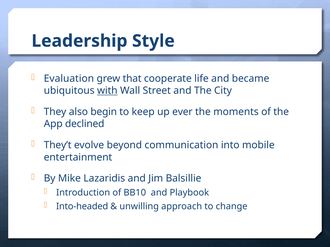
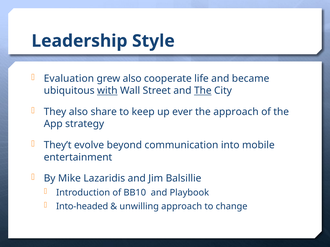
grew that: that -> also (132, 79)
The underline: none -> present (203, 91)
begin: begin -> share (104, 112)
the moments: moments -> approach (236, 112)
declined: declined -> strategy (85, 124)
